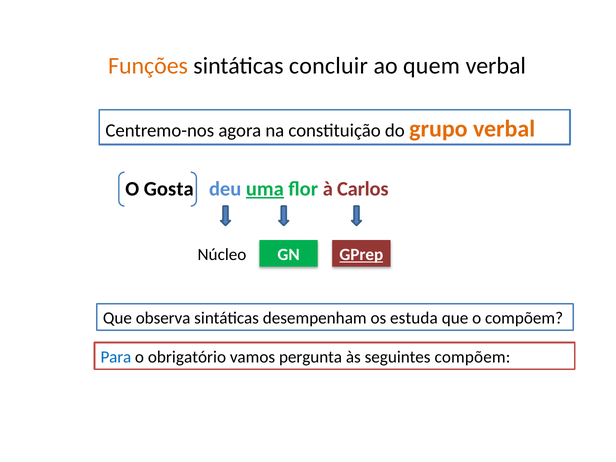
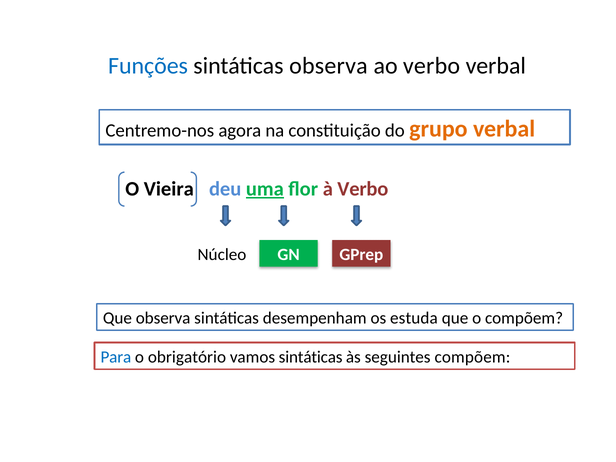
Funções colour: orange -> blue (148, 66)
sintáticas concluir: concluir -> observa (328, 66)
ao quem: quem -> verbo (432, 66)
Gosta: Gosta -> Vieira (169, 189)
à Carlos: Carlos -> Verbo (363, 189)
GPrep underline: present -> none (361, 255)
vamos pergunta: pergunta -> sintáticas (311, 357)
